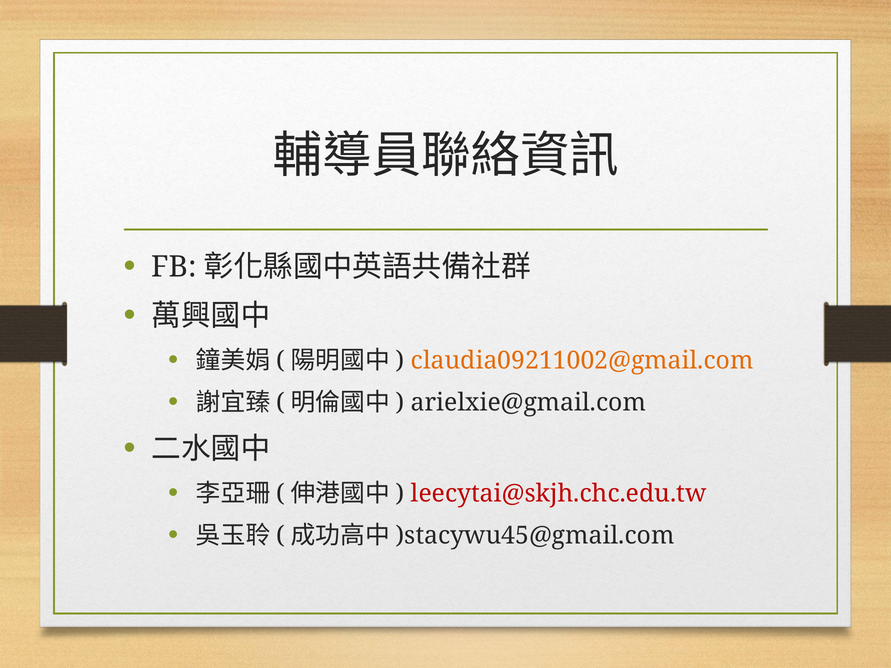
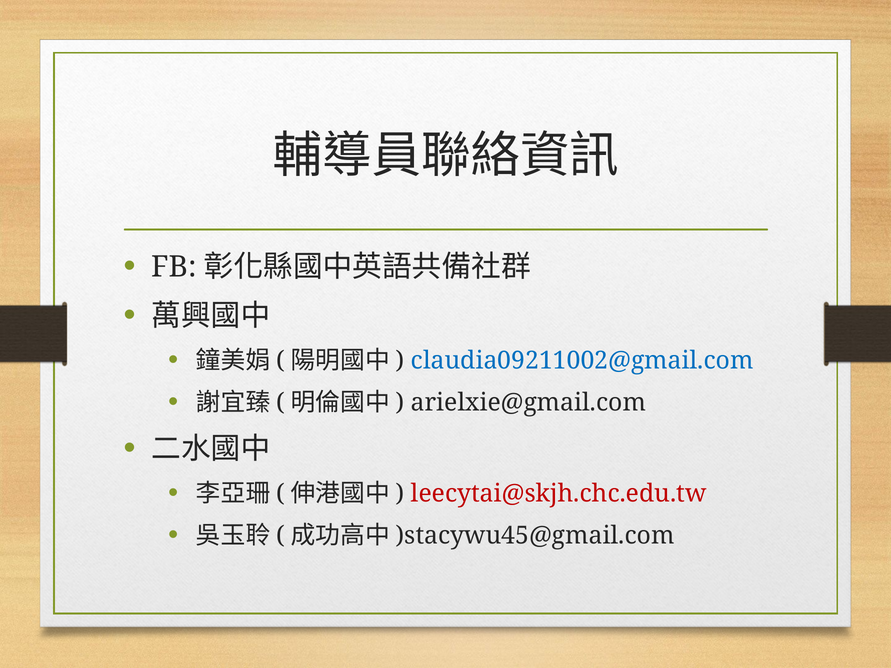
claudia09211002@gmail.com colour: orange -> blue (582, 361)
